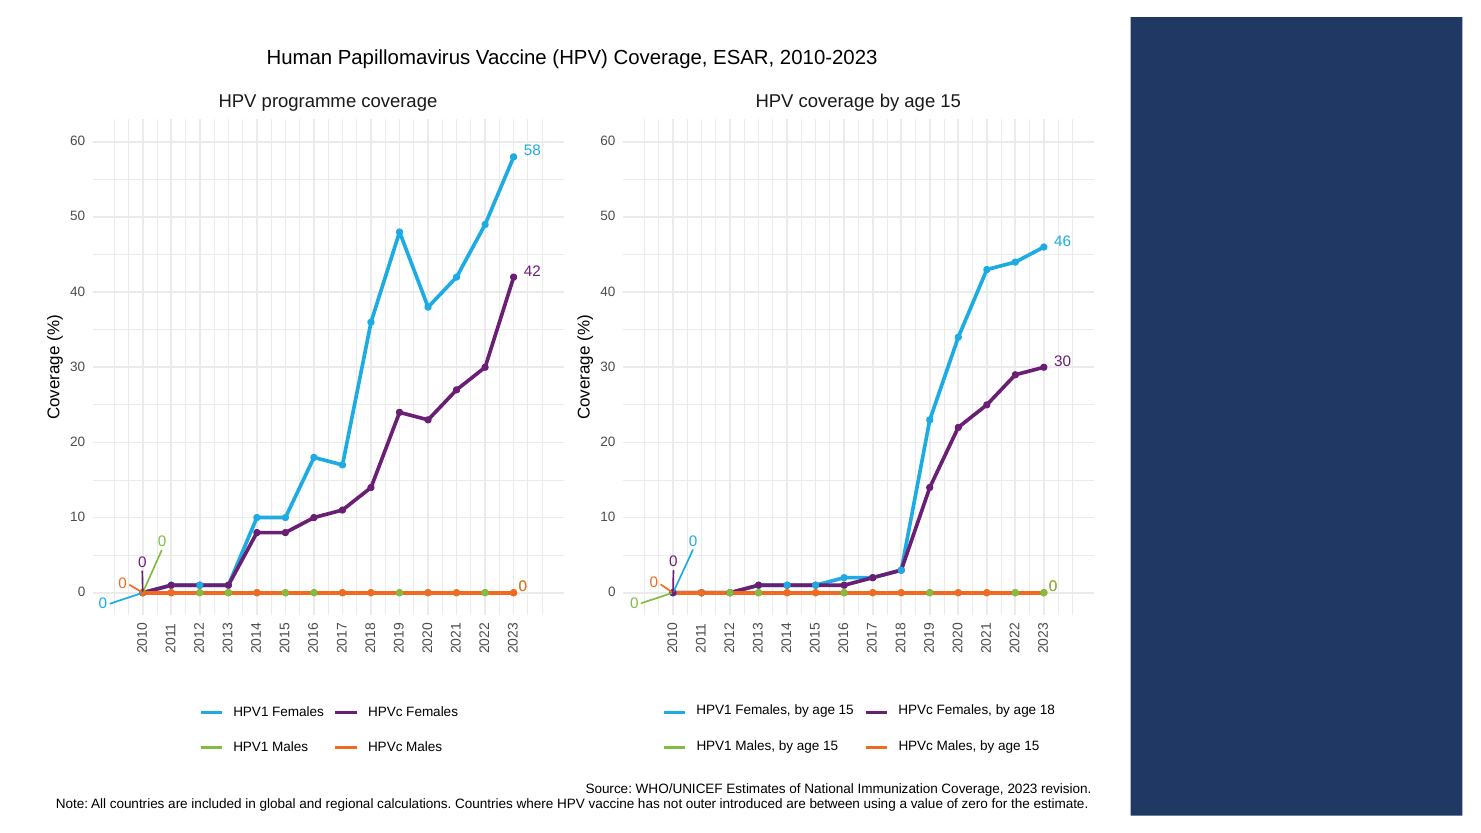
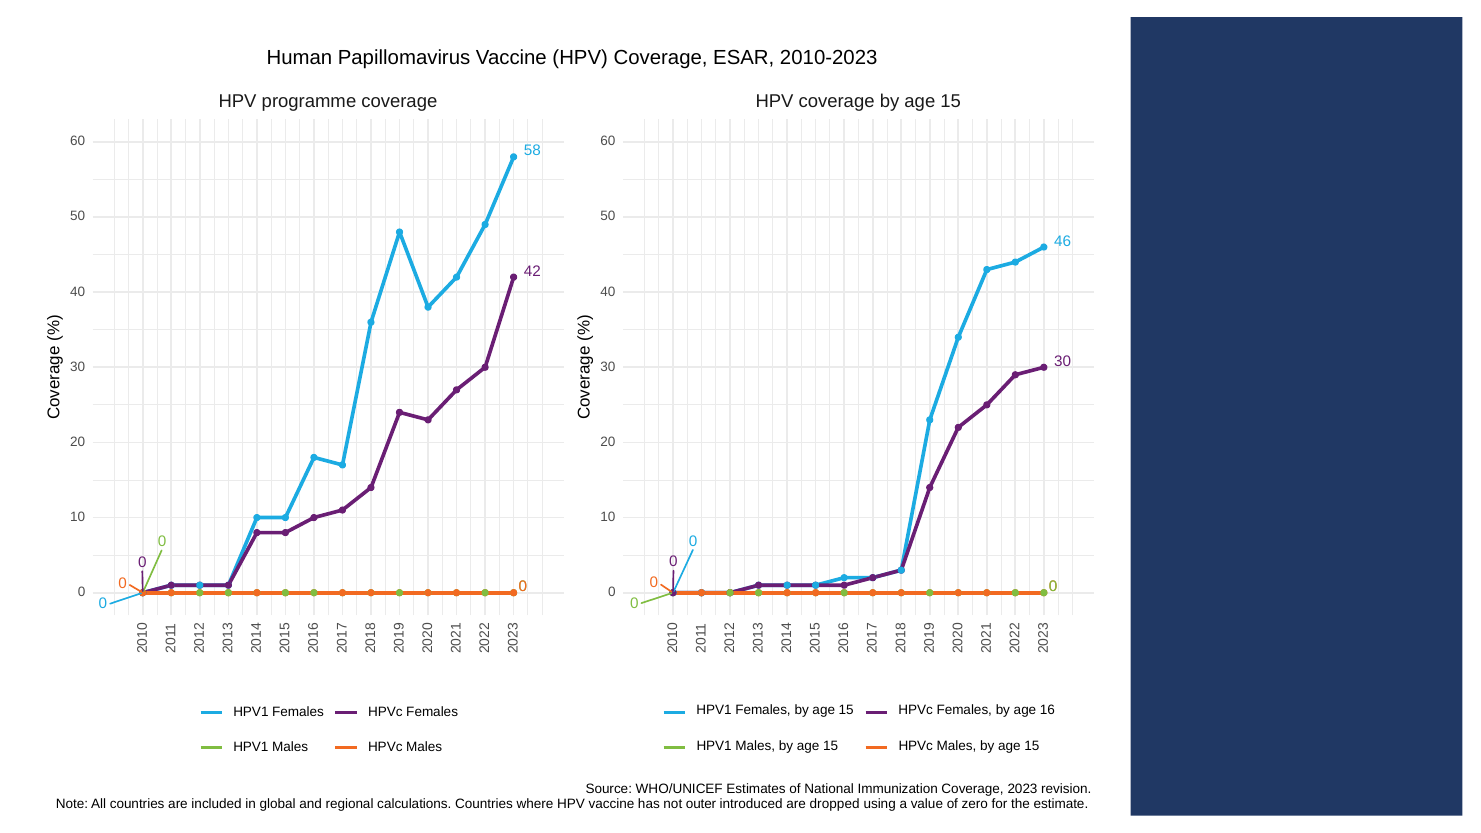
18: 18 -> 16 (1047, 711)
between: between -> dropped (835, 804)
